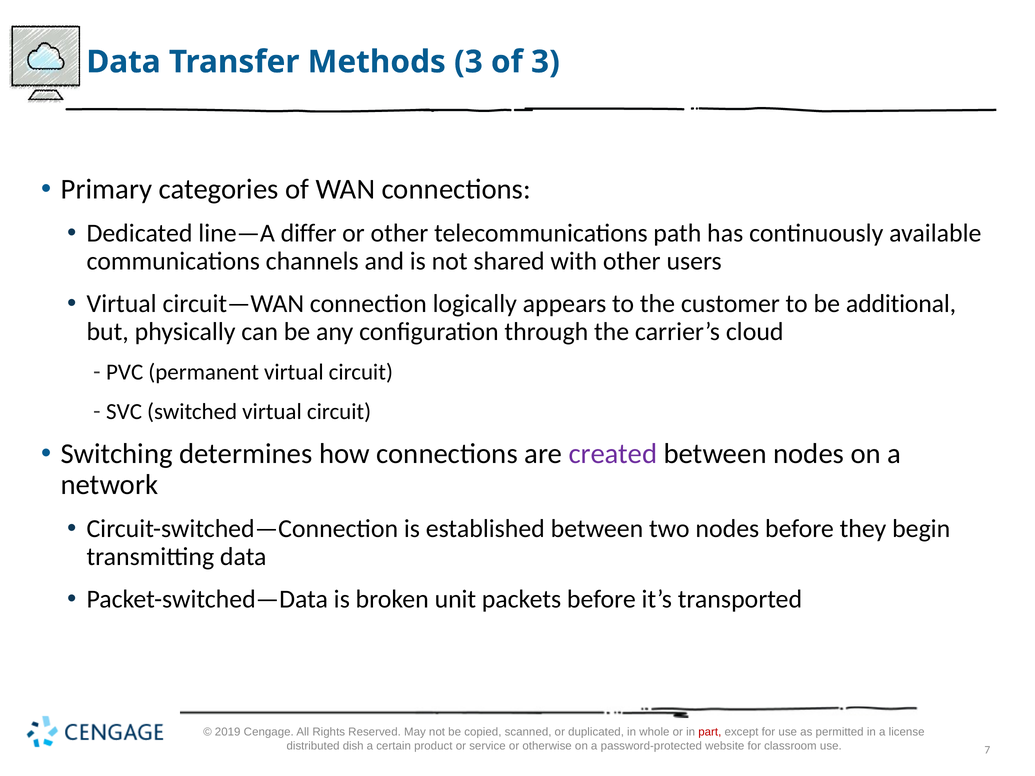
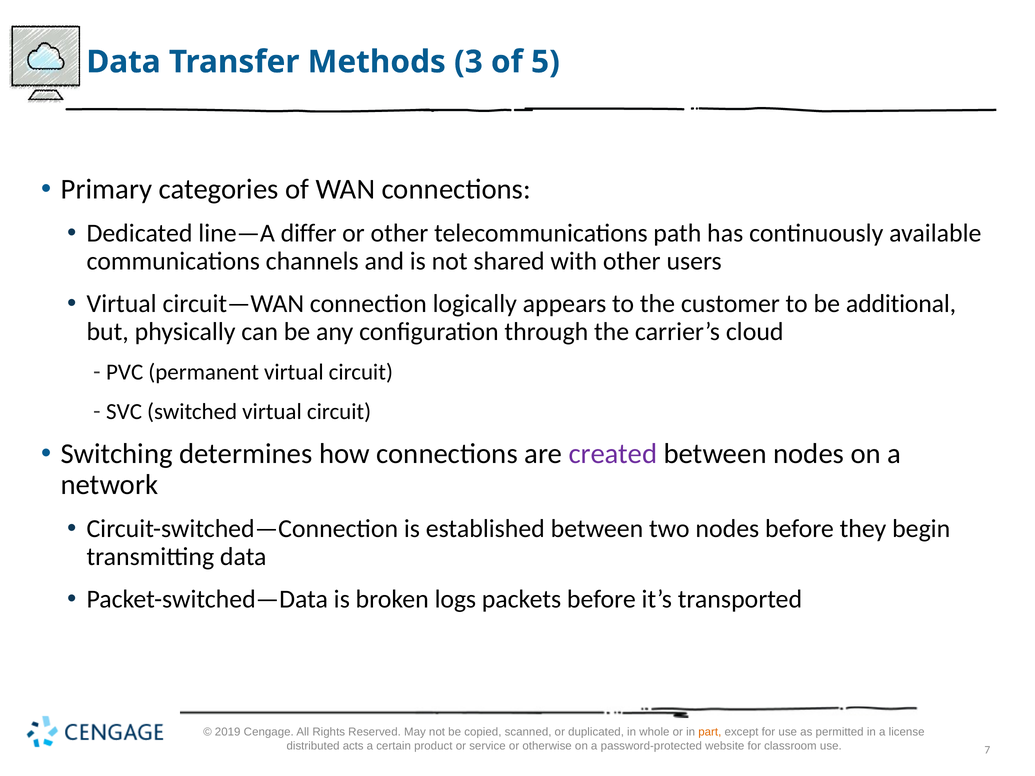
of 3: 3 -> 5 (545, 62)
unit: unit -> logs (455, 599)
part colour: red -> orange (710, 732)
dish: dish -> acts (353, 746)
